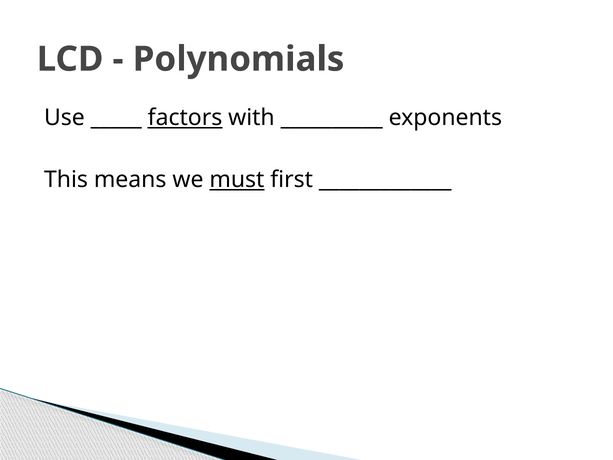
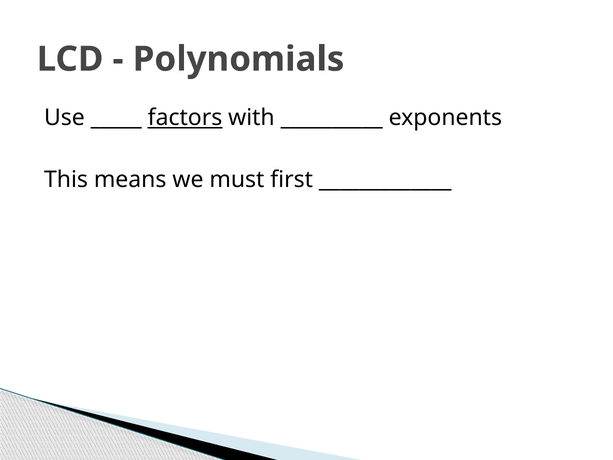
must underline: present -> none (237, 180)
